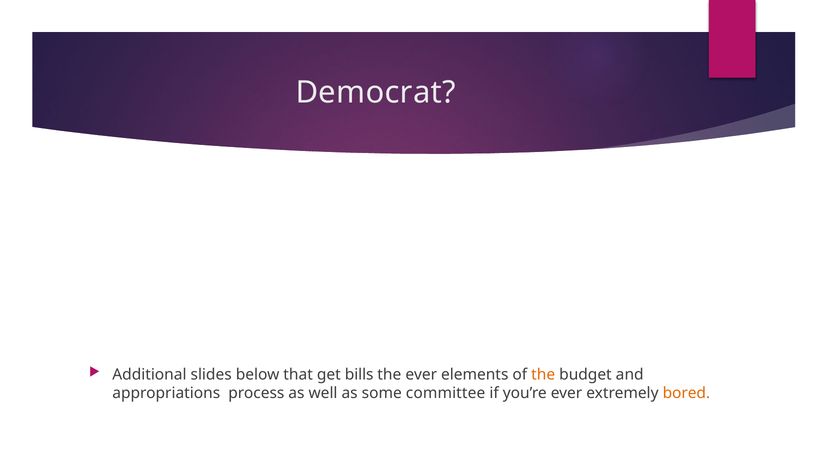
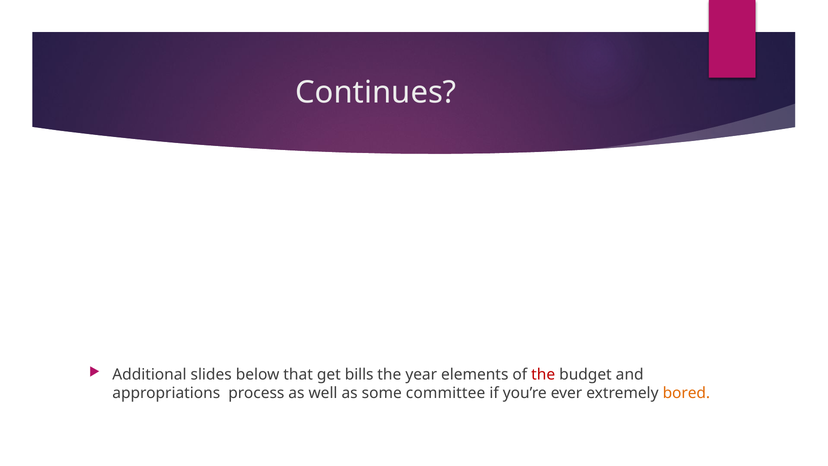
Democrat: Democrat -> Continues (376, 92)
the ever: ever -> year (421, 374)
the colour: orange -> red (543, 374)
